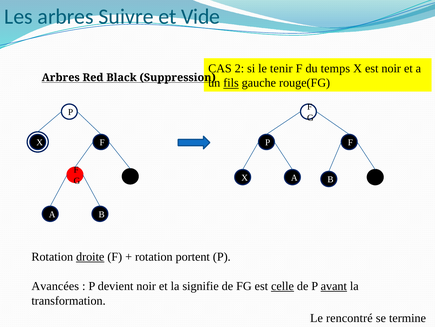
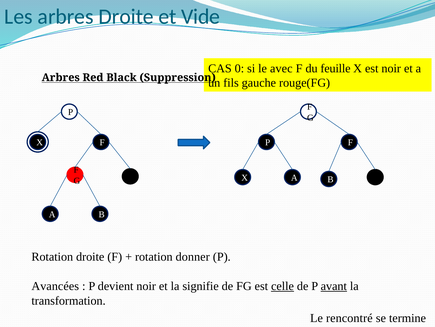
arbres Suivre: Suivre -> Droite (126, 17)
2: 2 -> 0 (239, 68)
tenir: tenir -> avec (281, 68)
temps: temps -> feuille (335, 68)
fils underline: present -> none (231, 83)
droite underline: present -> none (90, 256)
portent: portent -> donner (193, 256)
